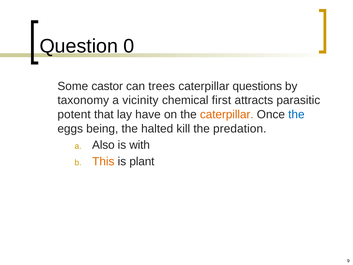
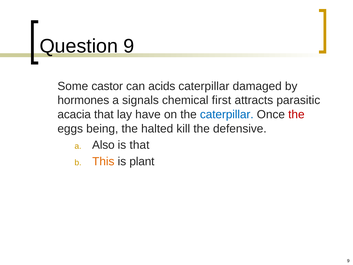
Question 0: 0 -> 9 (129, 46)
trees: trees -> acids (162, 86)
questions: questions -> damaged (257, 86)
taxonomy: taxonomy -> hormones (83, 100)
vicinity: vicinity -> signals (140, 100)
potent: potent -> acacia (74, 114)
caterpillar colour: orange -> blue (227, 114)
the colour: blue -> red (296, 114)
predation: predation -> defensive (240, 128)
is with: with -> that (140, 145)
